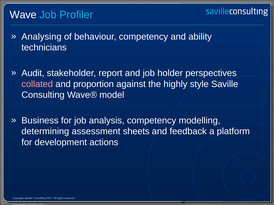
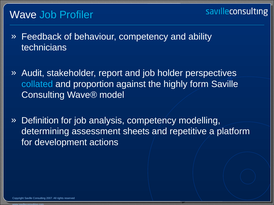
Analysing: Analysing -> Feedback (41, 37)
collated colour: pink -> light blue (37, 84)
style: style -> form (199, 84)
Business: Business -> Definition (40, 121)
feedback: feedback -> repetitive (188, 132)
